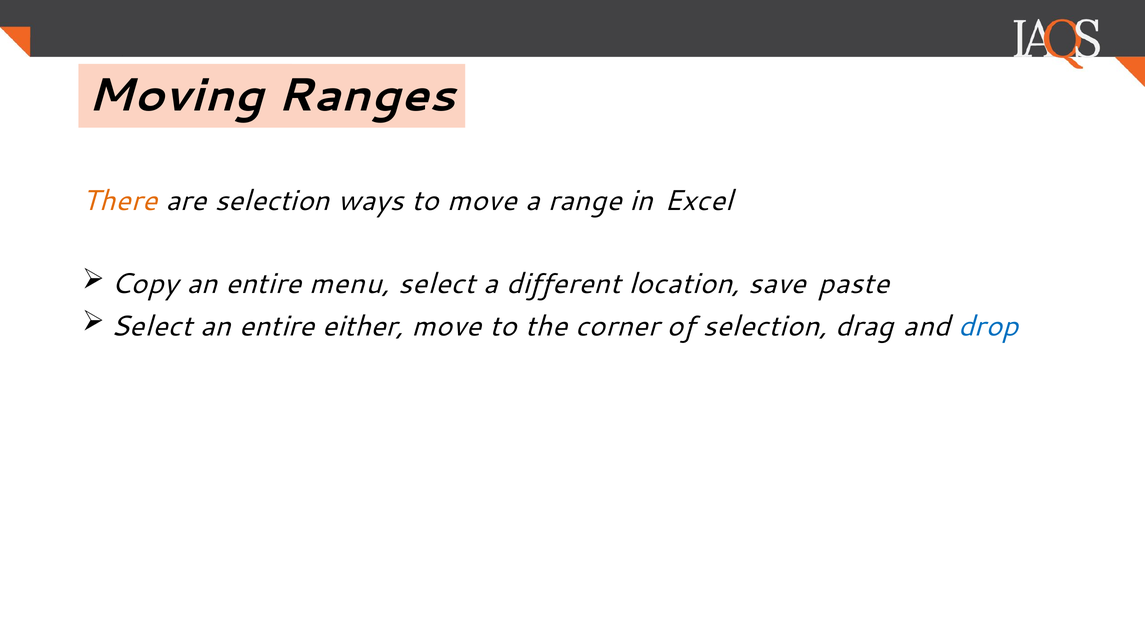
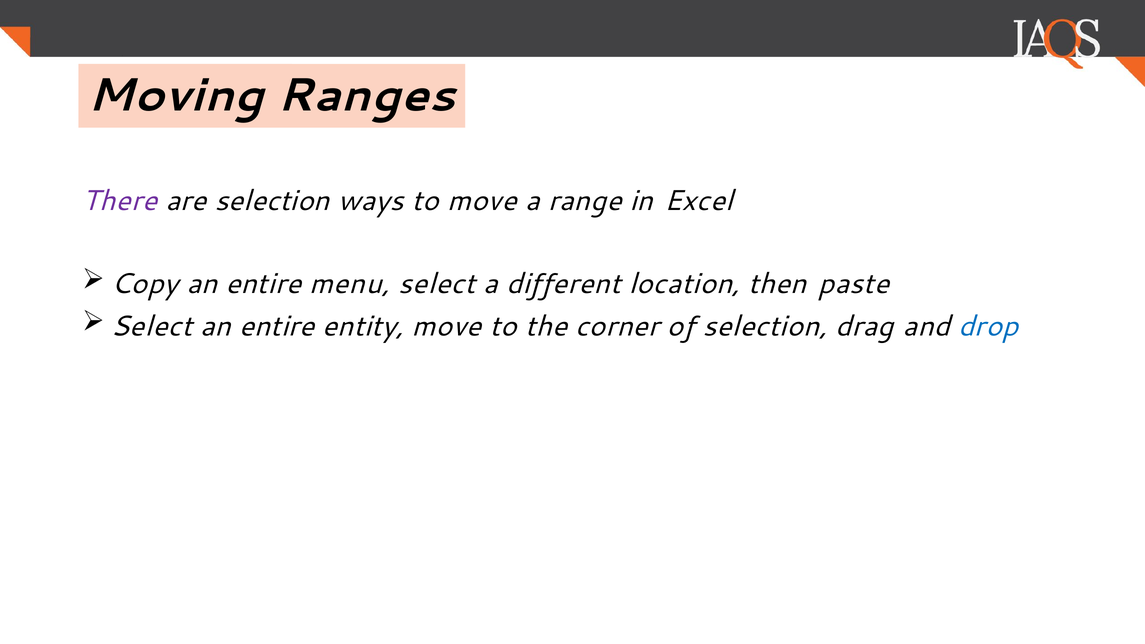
There colour: orange -> purple (120, 201)
save: save -> then (777, 284)
either: either -> entity (363, 326)
